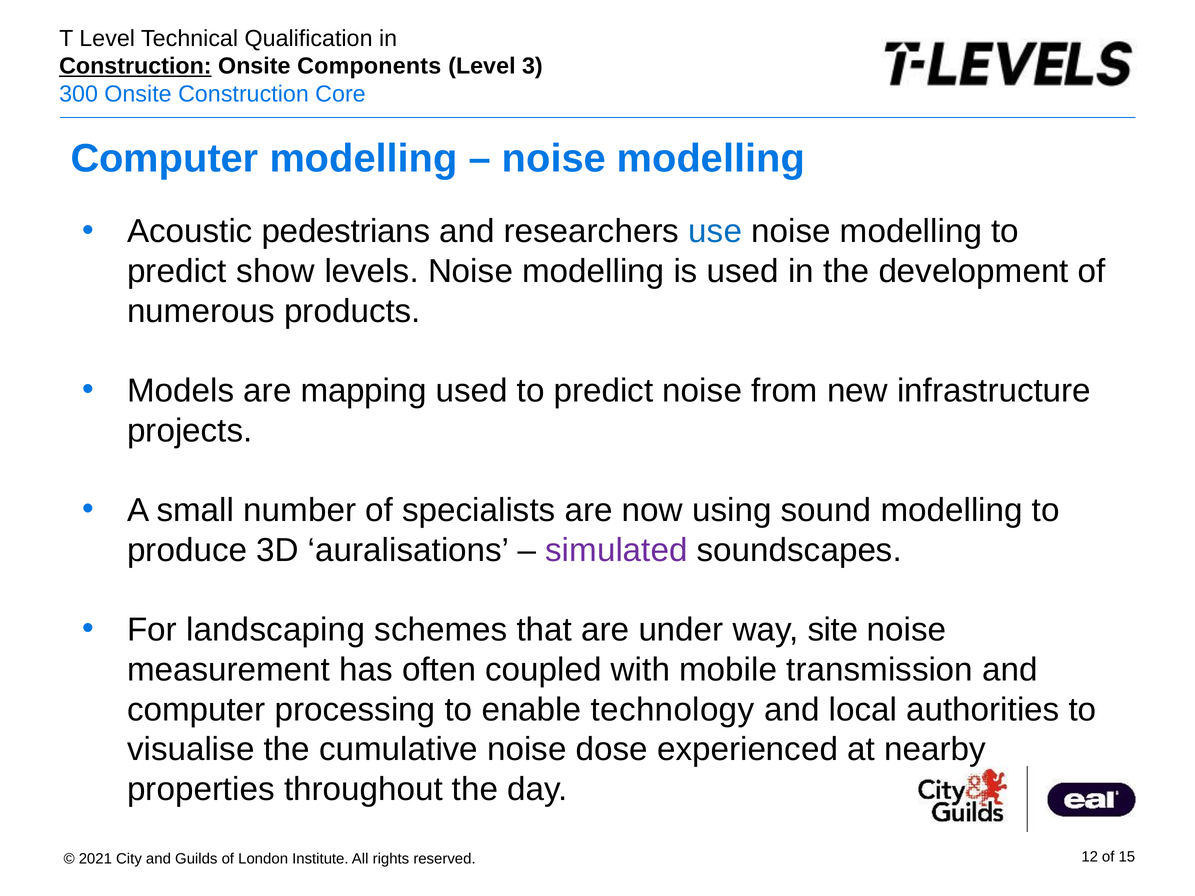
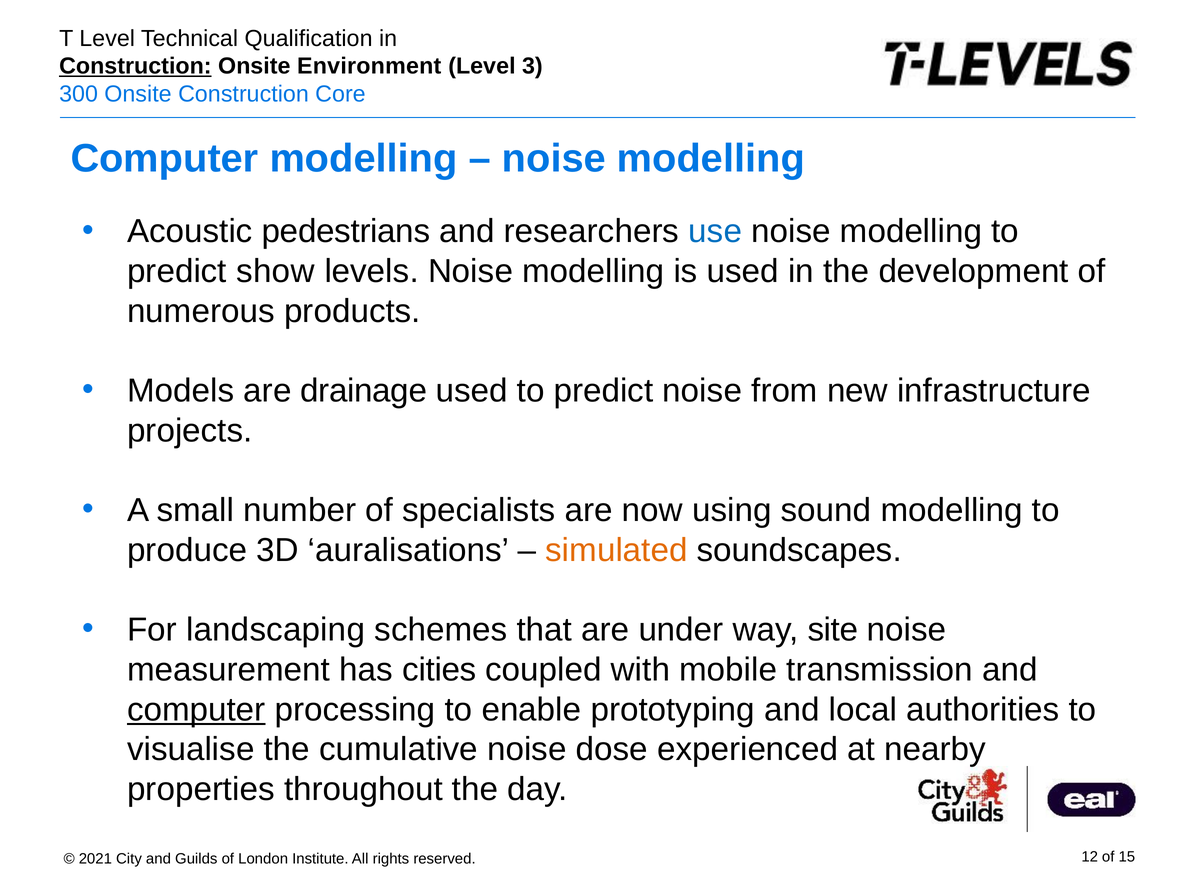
Components: Components -> Environment (369, 66)
mapping: mapping -> drainage (364, 391)
simulated colour: purple -> orange (616, 550)
often: often -> cities (439, 670)
computer underline: none -> present (196, 710)
technology: technology -> prototyping (673, 710)
